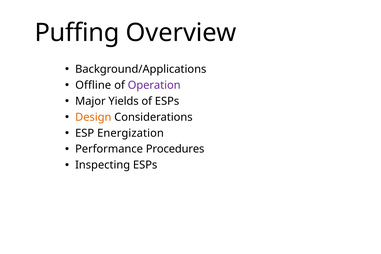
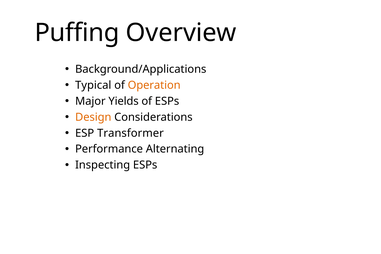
Offline: Offline -> Typical (93, 85)
Operation colour: purple -> orange (154, 85)
Energization: Energization -> Transformer (131, 133)
Procedures: Procedures -> Alternating (175, 149)
